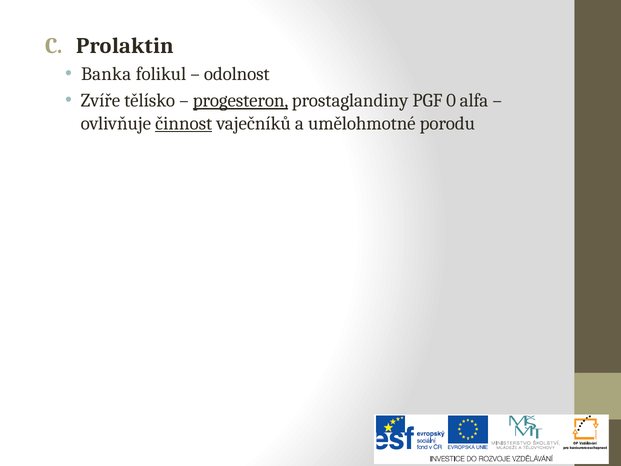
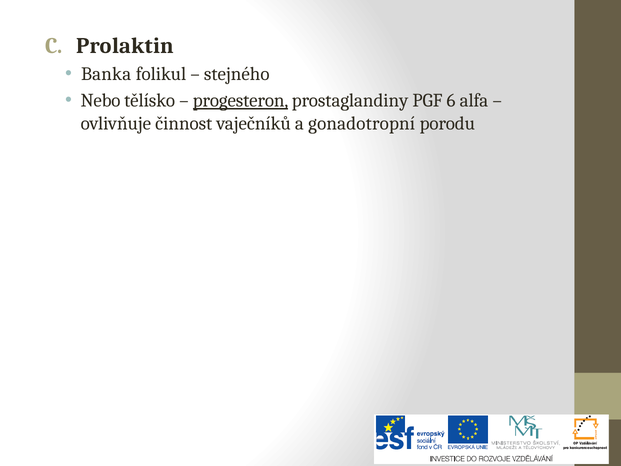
odolnost: odolnost -> stejného (237, 74)
Zvíře: Zvíře -> Nebo (100, 101)
0: 0 -> 6 (451, 101)
činnost underline: present -> none (184, 123)
umělohmotné: umělohmotné -> gonadotropní (362, 123)
